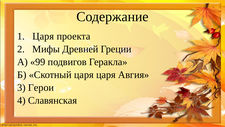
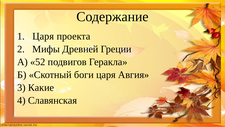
99: 99 -> 52 (38, 62)
Скотный царя: царя -> боги (84, 75)
Герои: Герои -> Какие (41, 87)
